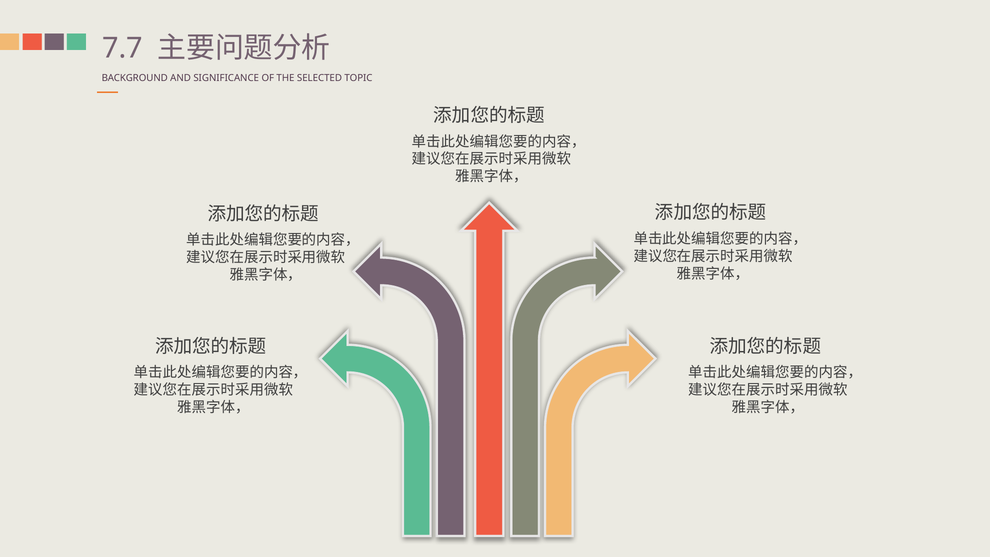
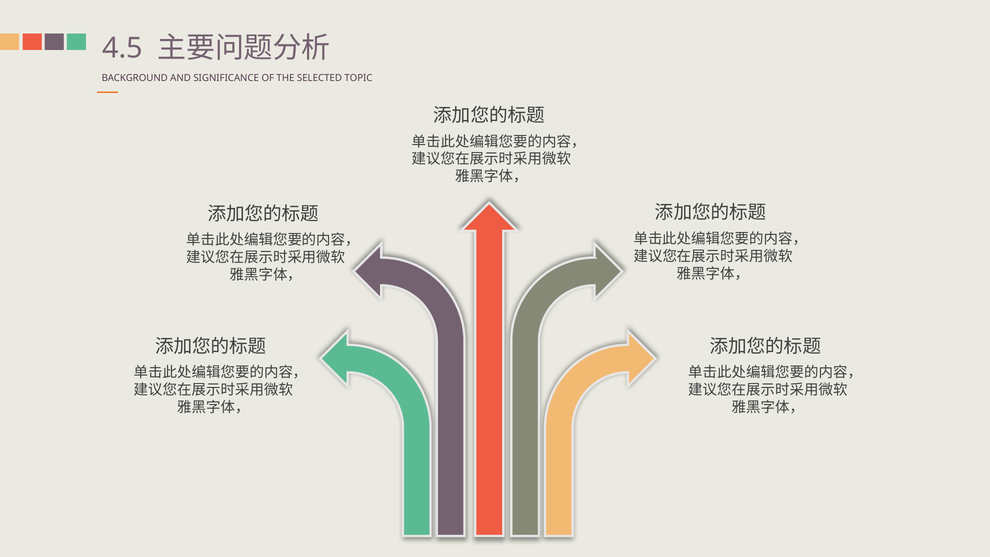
7.7: 7.7 -> 4.5 (123, 48)
